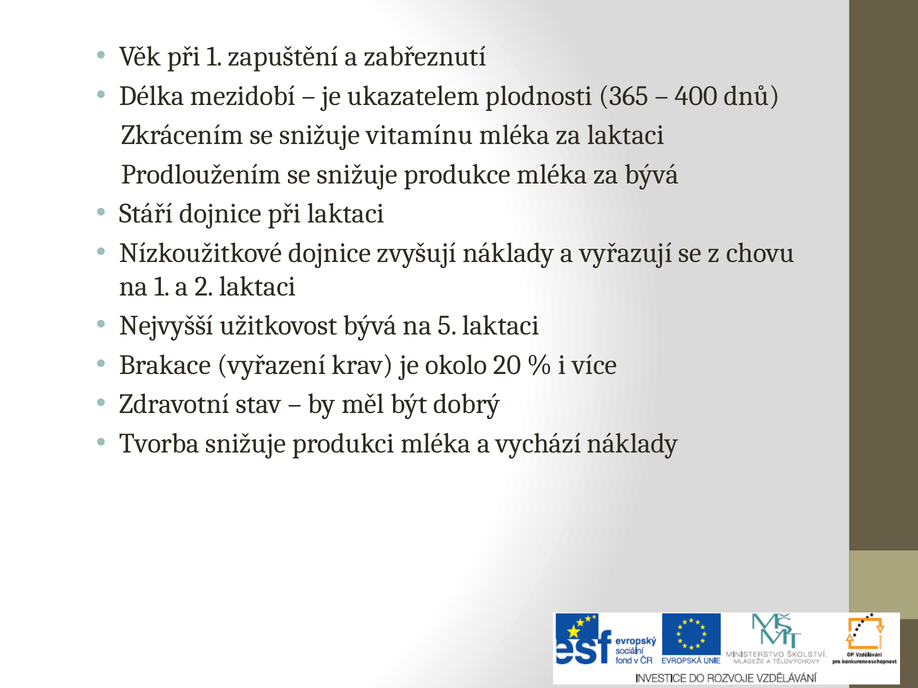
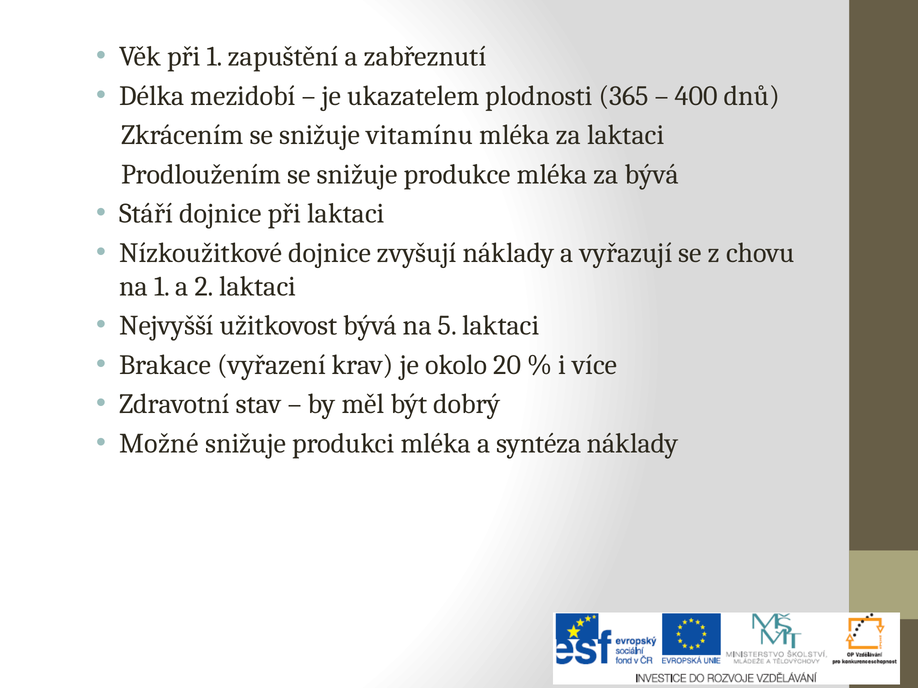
Tvorba: Tvorba -> Možné (159, 444)
vychází: vychází -> syntéza (539, 444)
